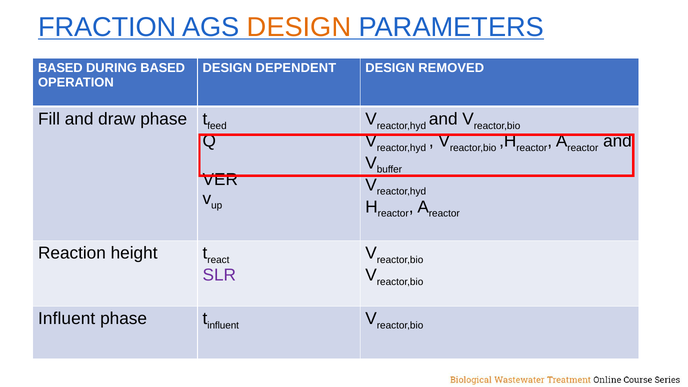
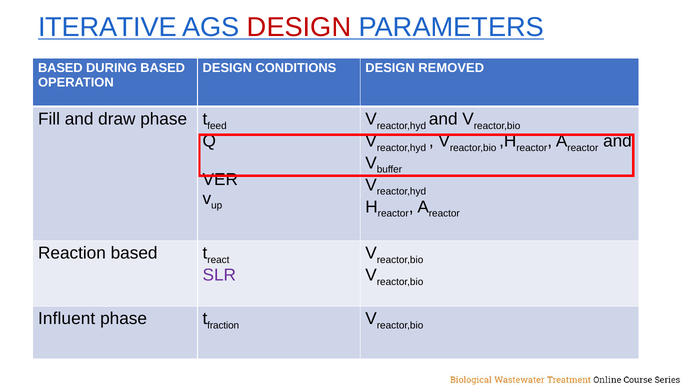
FRACTION: FRACTION -> ITERATIVE (107, 27)
DESIGN colour: orange -> red (299, 27)
DEPENDENT: DEPENDENT -> CONDITIONS (296, 68)
Reaction height: height -> based (134, 253)
influent: influent -> fraction (223, 325)
